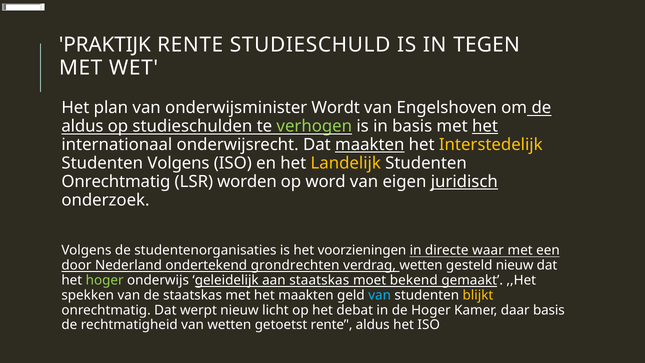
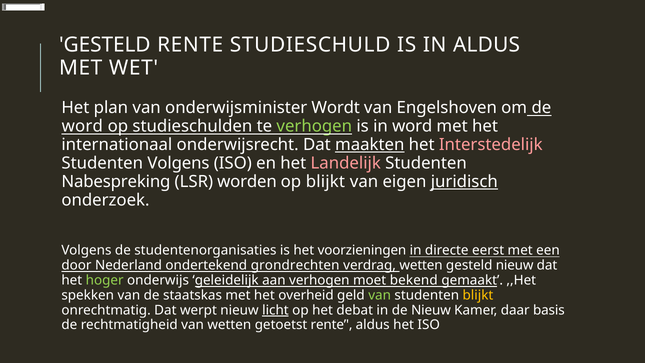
PRAKTIJK: PRAKTIJK -> GESTELD (105, 45)
IN TEGEN: TEGEN -> ALDUS (487, 45)
aldus: aldus -> word (82, 126)
in basis: basis -> word (412, 126)
het underline: present -> none (485, 126)
Interstedelijk colour: yellow -> pink (491, 145)
Landelijk colour: yellow -> pink (346, 163)
Onrechtmatig: Onrechtmatig -> Nabespreking (116, 182)
op word: word -> blijkt (325, 182)
waar: waar -> eerst (488, 250)
aan staatskas: staatskas -> verhogen (319, 280)
het maakten: maakten -> overheid (306, 295)
van colour: light blue -> light green (380, 295)
licht underline: none -> present (275, 310)
de Hoger: Hoger -> Nieuw (431, 310)
